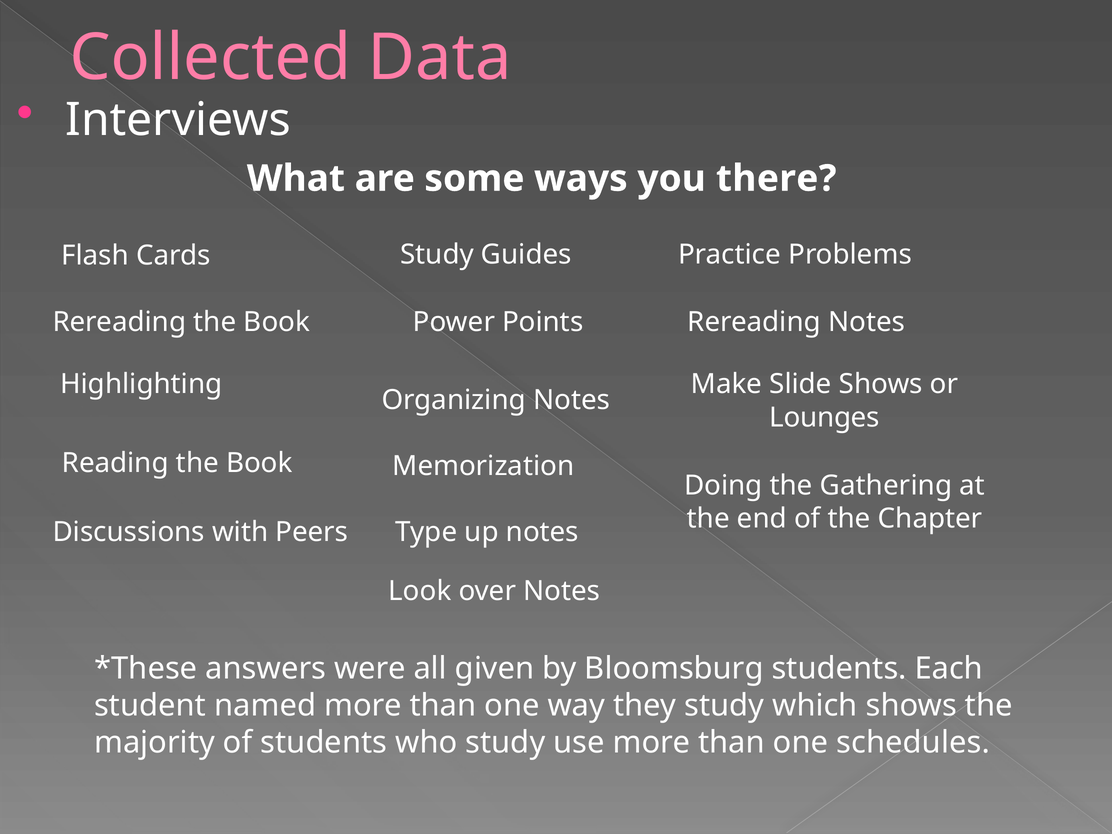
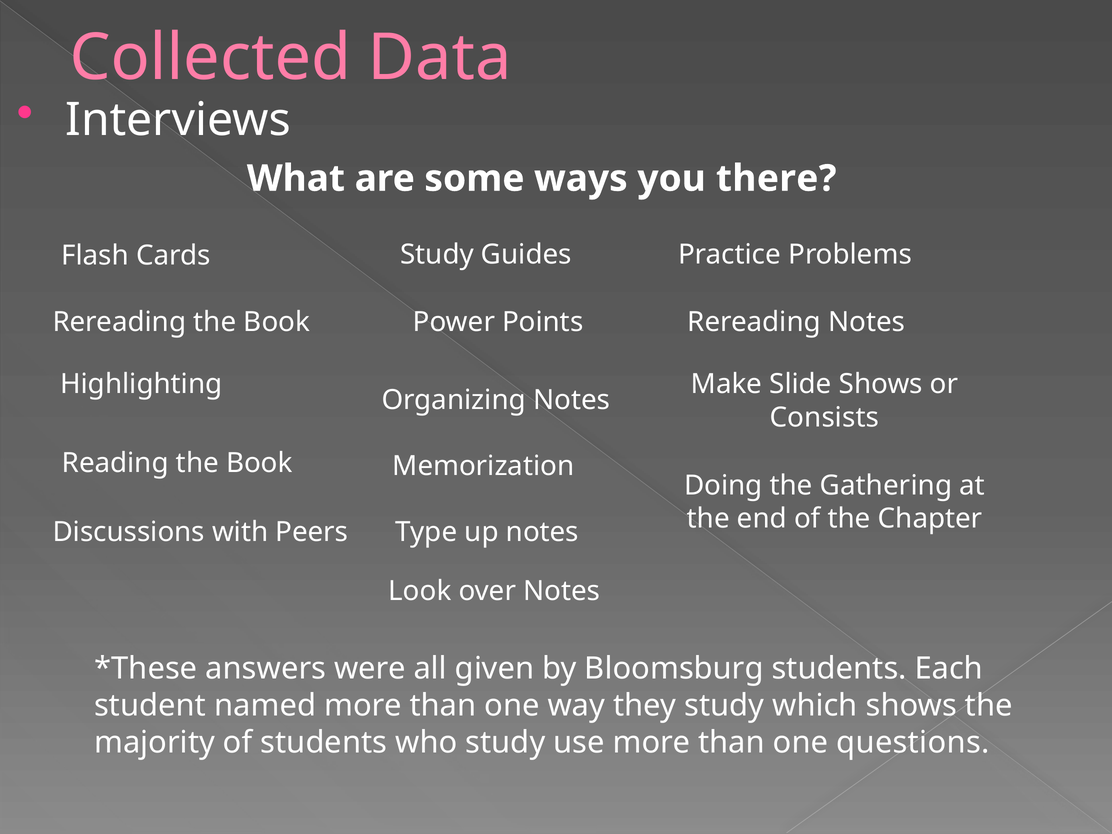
Lounges: Lounges -> Consists (824, 418)
schedules: schedules -> questions (913, 743)
